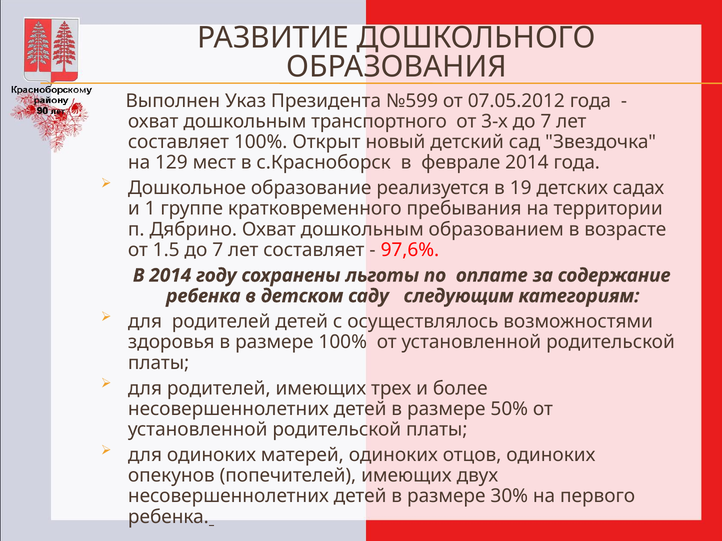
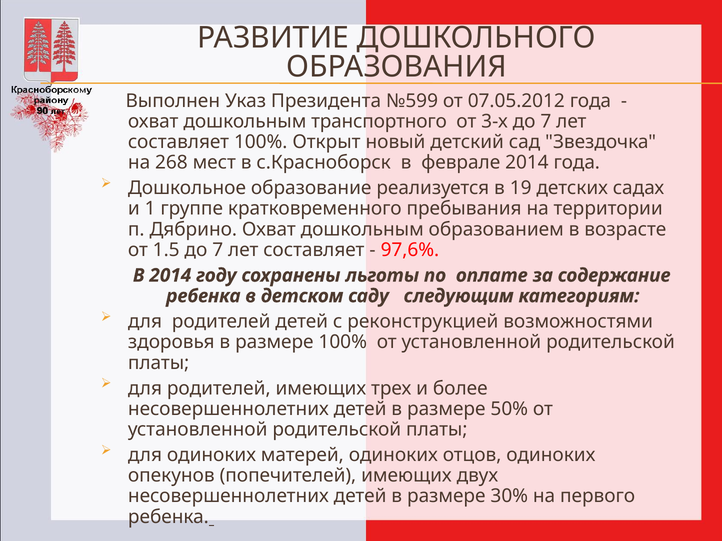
129: 129 -> 268 (171, 163)
осуществлялось: осуществлялось -> реконструкцией (423, 322)
